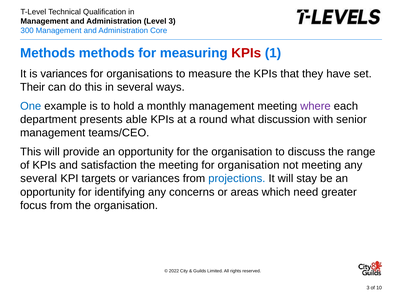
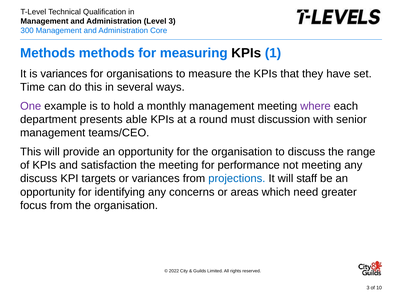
KPIs colour: red -> black (246, 53)
Their: Their -> Time (33, 87)
One colour: blue -> purple (31, 106)
what: what -> must (243, 120)
for organisation: organisation -> performance (249, 166)
several: several -> discuss (39, 179)
stay: stay -> staff (307, 179)
